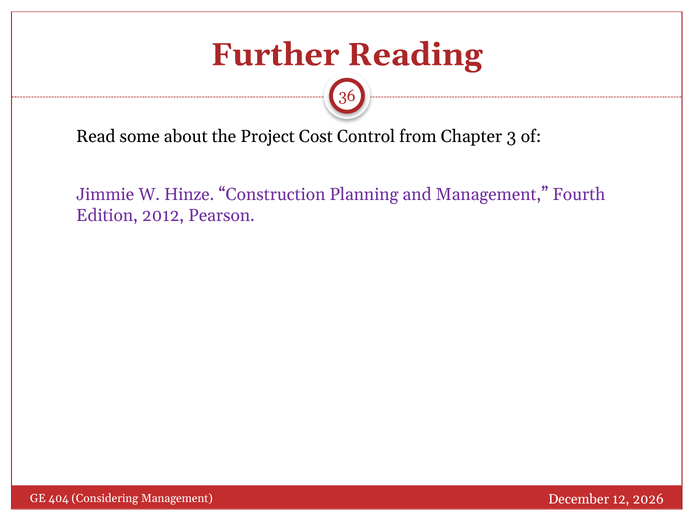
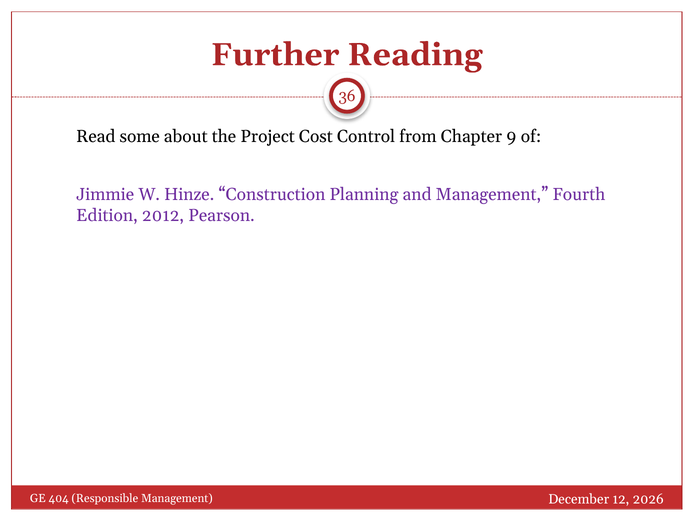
3: 3 -> 9 (511, 136)
Considering: Considering -> Responsible (105, 498)
